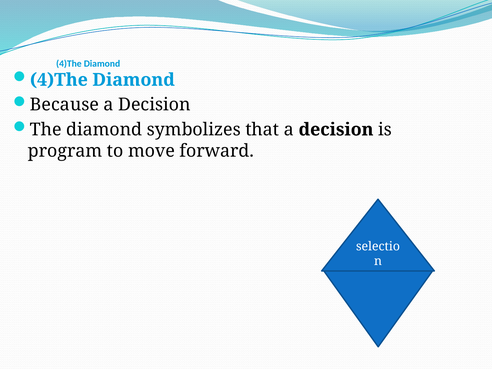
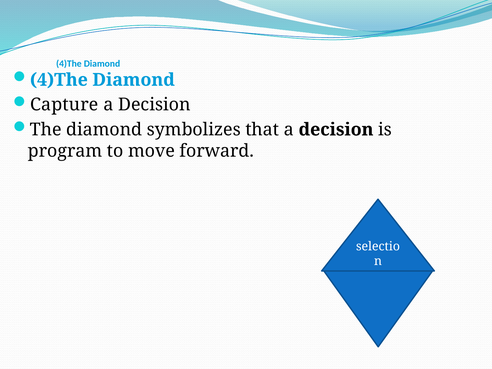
Because: Because -> Capture (64, 105)
